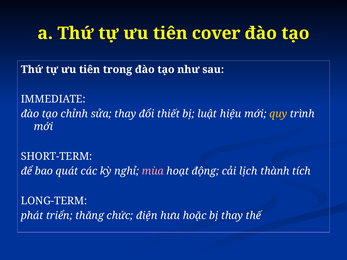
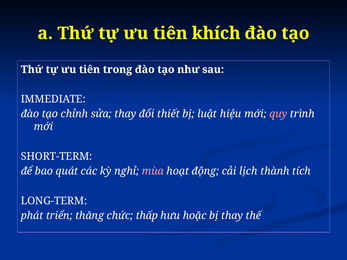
cover: cover -> khích (216, 33)
quy colour: yellow -> pink (278, 114)
điện: điện -> thấp (147, 216)
